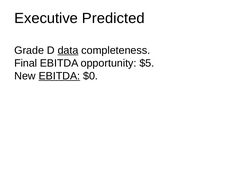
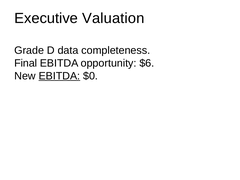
Predicted: Predicted -> Valuation (113, 18)
data underline: present -> none (68, 50)
$5: $5 -> $6 (147, 63)
